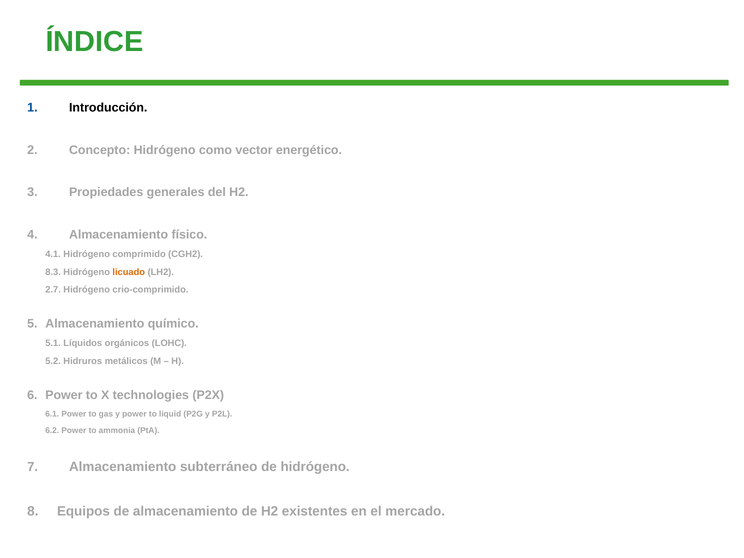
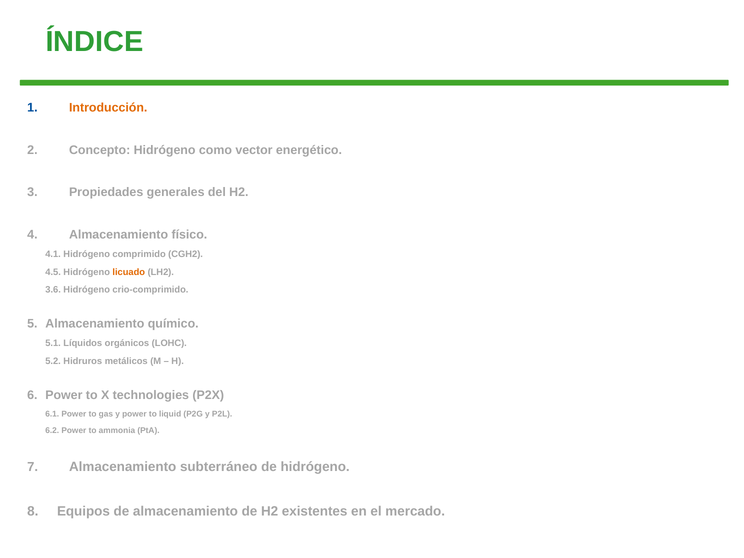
Introducción colour: black -> orange (108, 108)
8.3: 8.3 -> 4.5 (53, 272)
2.7: 2.7 -> 3.6 (53, 290)
